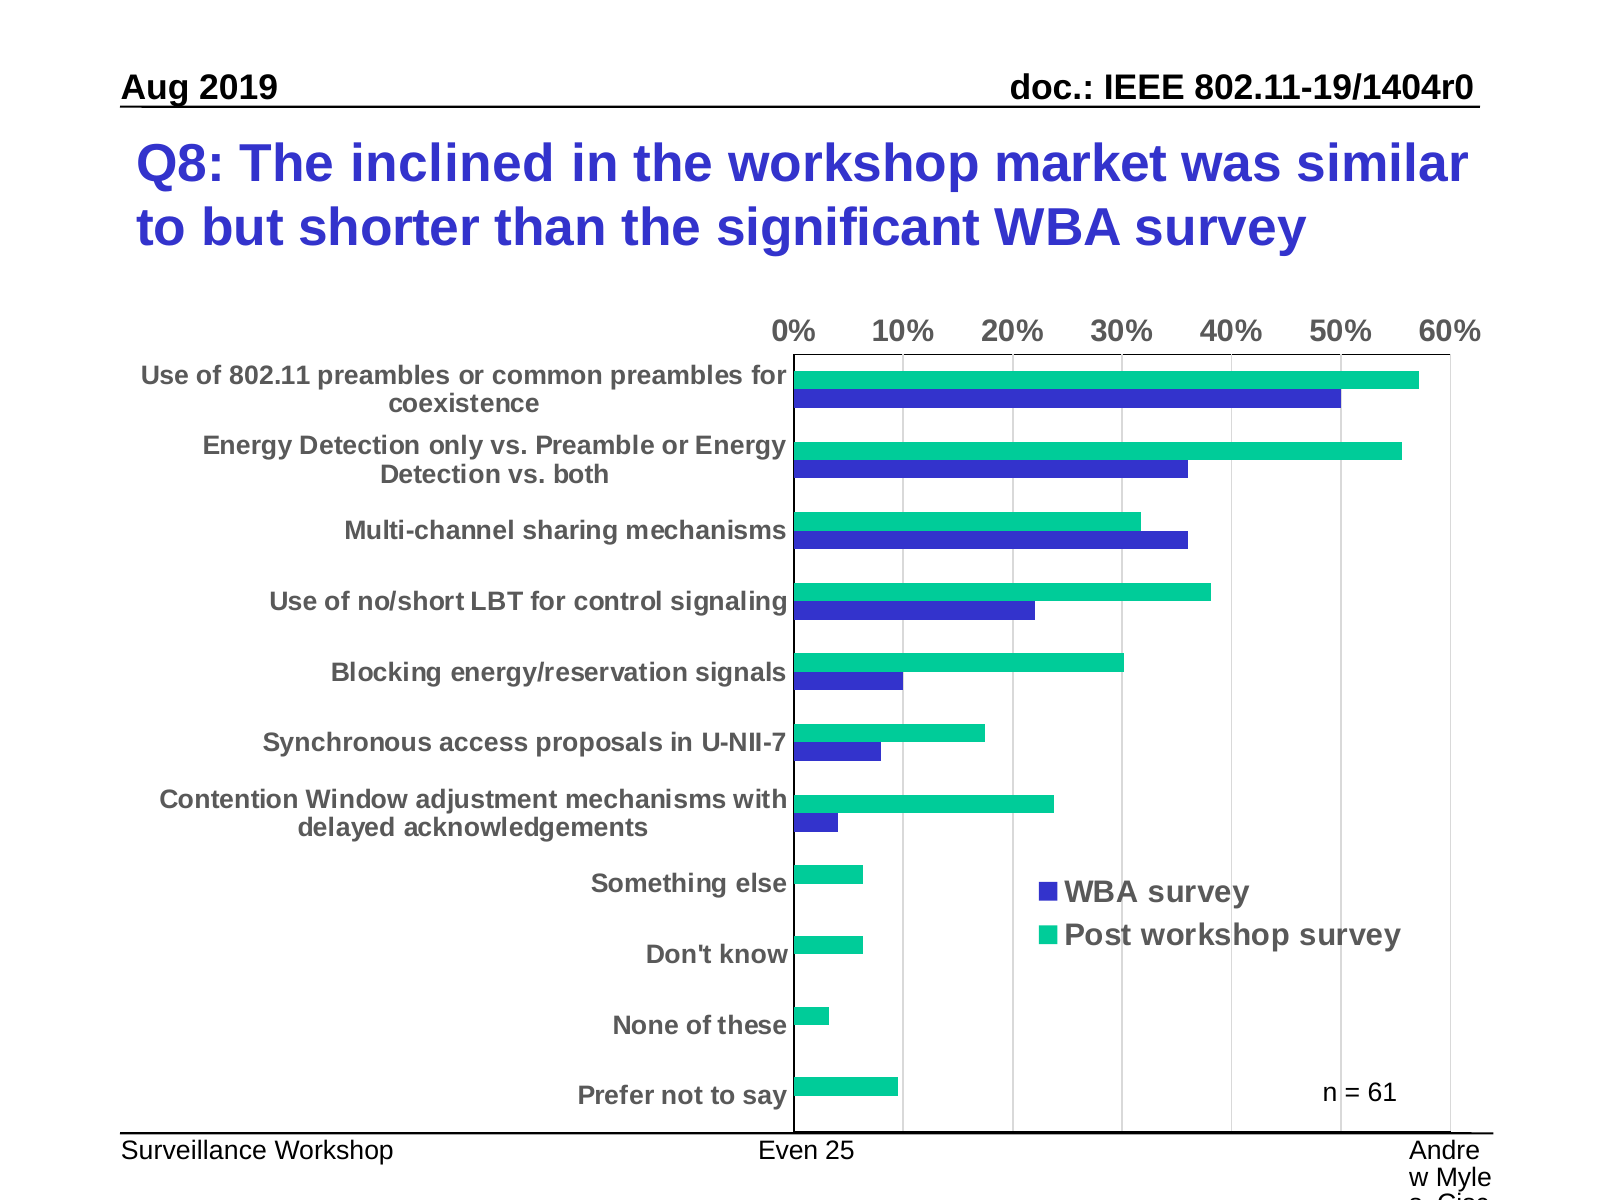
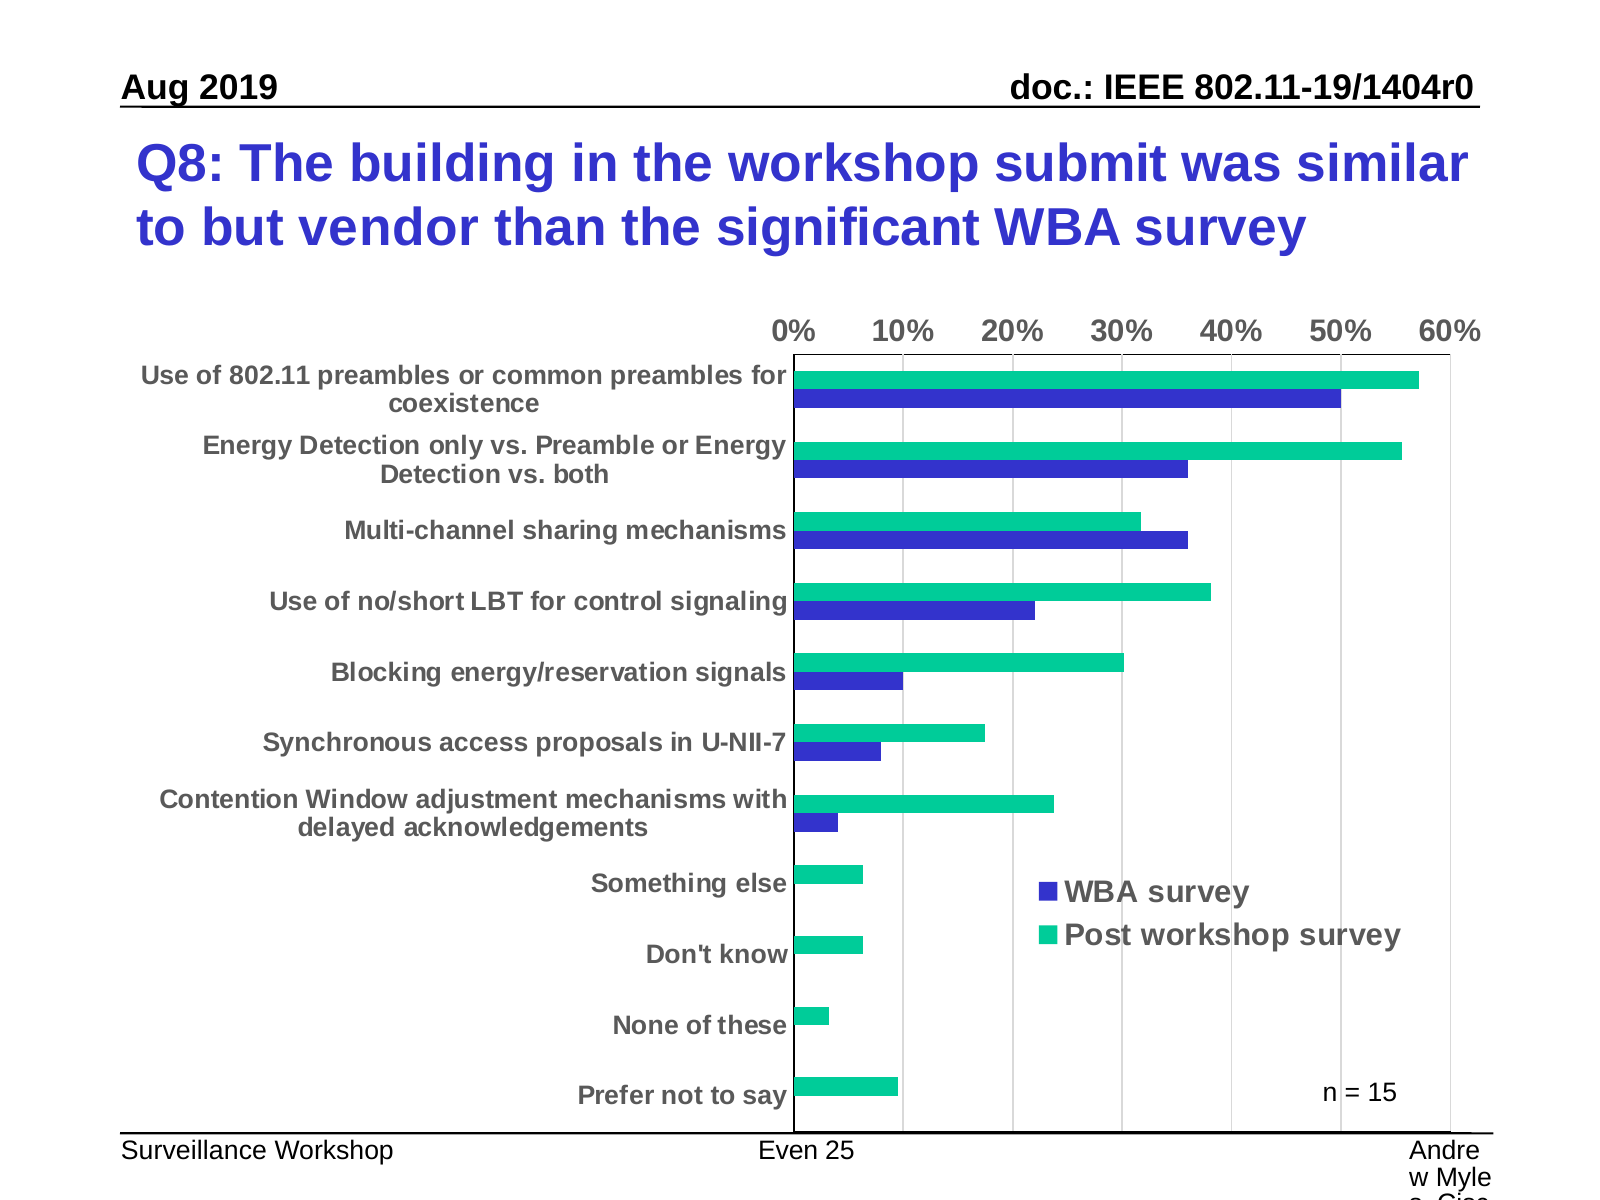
inclined: inclined -> building (453, 164)
market: market -> submit (1081, 164)
shorter: shorter -> vendor (389, 228)
61: 61 -> 15 (1382, 1092)
